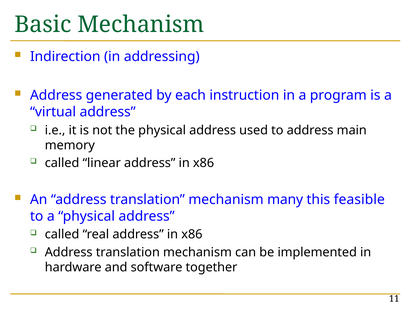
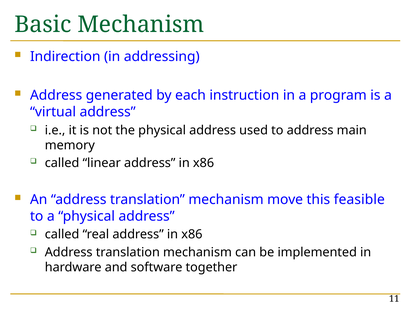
many: many -> move (285, 199)
